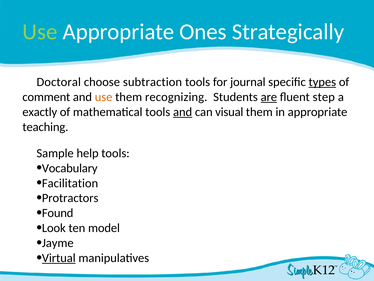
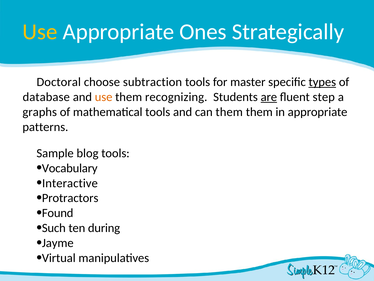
Use colour: light green -> yellow (40, 32)
journal: journal -> master (248, 82)
comment: comment -> database (46, 97)
exactly: exactly -> graphs (40, 112)
and underline: present -> none (183, 112)
can visual: visual -> them (229, 112)
teaching: teaching -> patterns (45, 127)
help: help -> blog (88, 153)
Facilitation: Facilitation -> Interactive (70, 183)
Look: Look -> Such (54, 228)
model: model -> during (104, 228)
Virtual underline: present -> none (59, 258)
